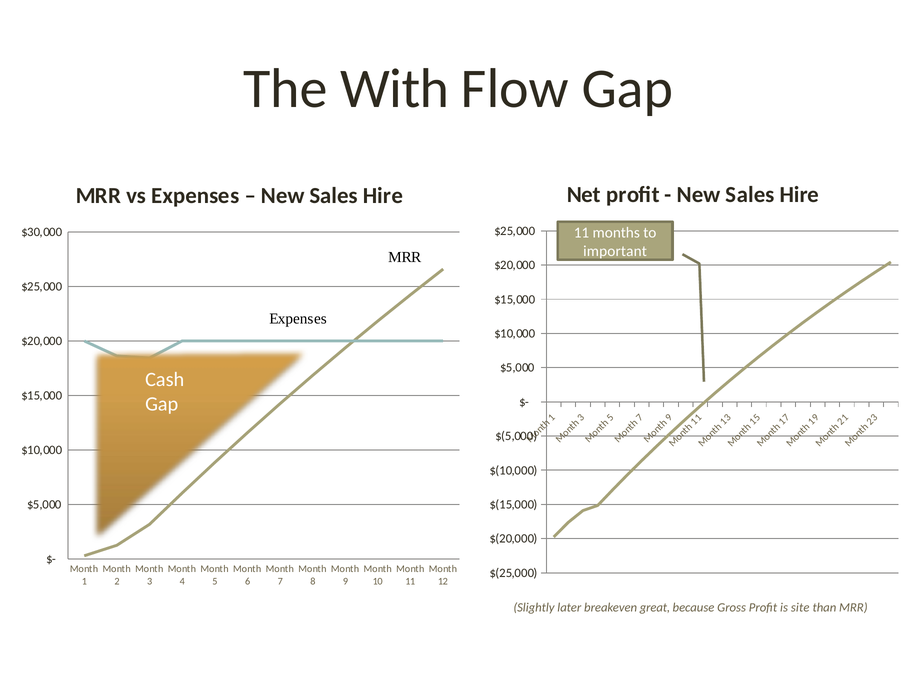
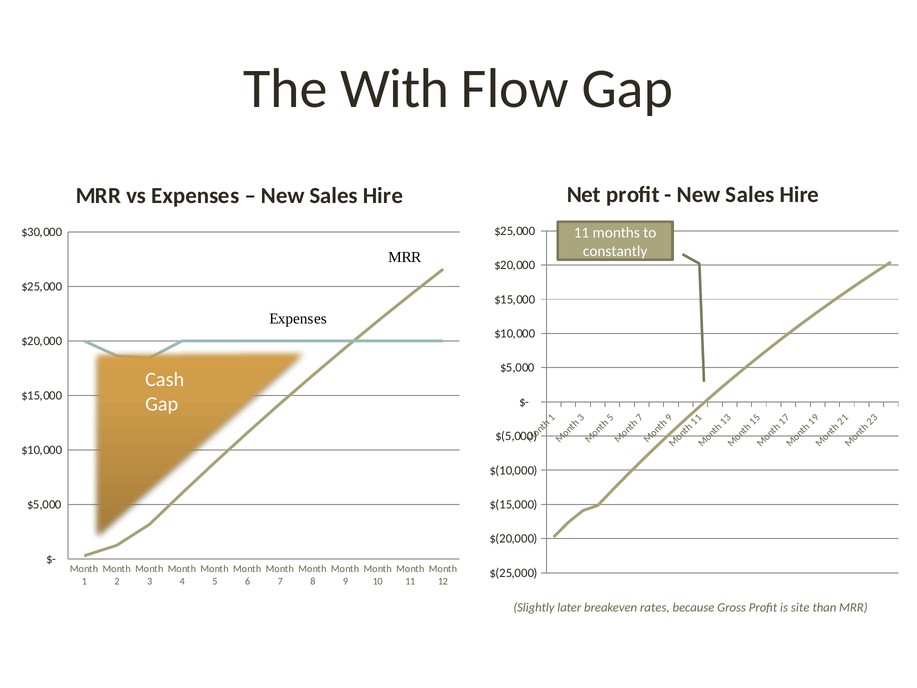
important: important -> constantly (615, 251)
great: great -> rates (655, 607)
